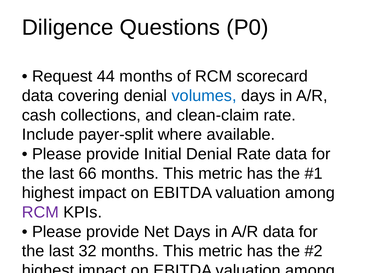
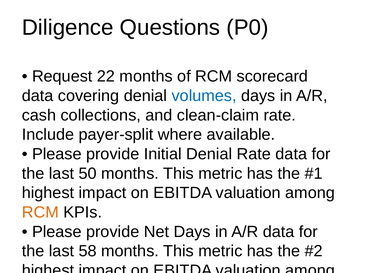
44: 44 -> 22 (106, 77)
66: 66 -> 50 (88, 174)
RCM colour: purple -> orange (40, 213)
32: 32 -> 58 (88, 252)
